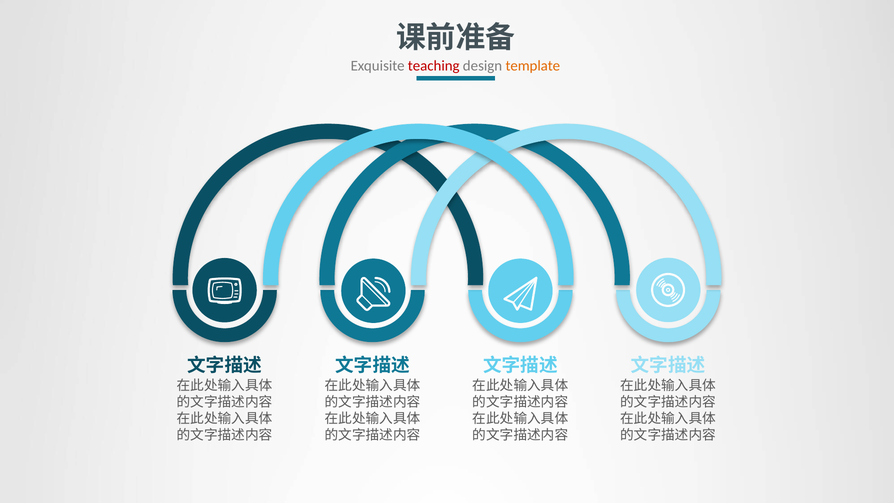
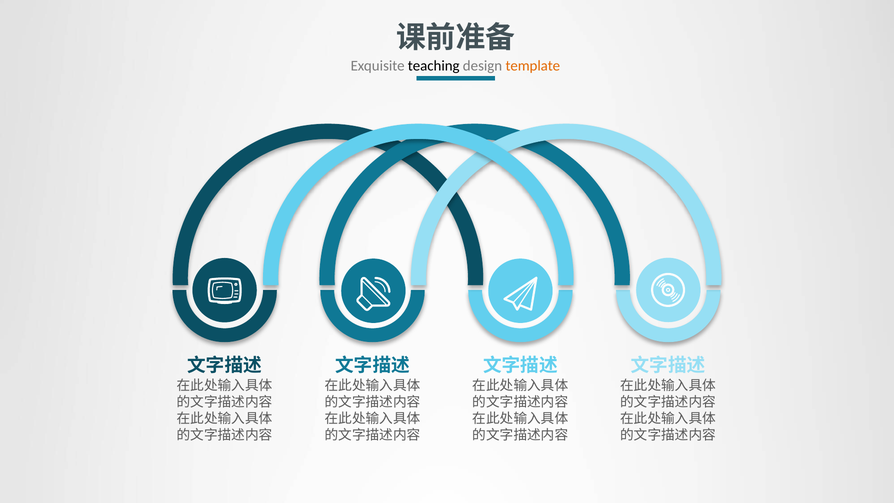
teaching colour: red -> black (434, 66)
